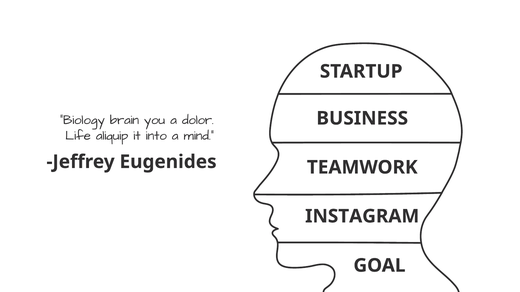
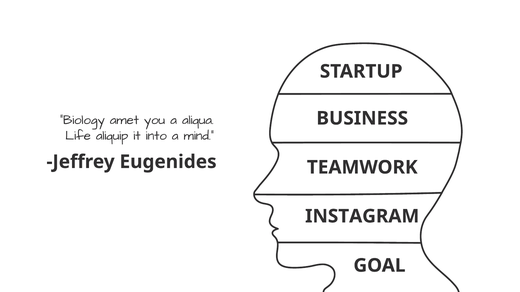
brain: brain -> amet (124, 120)
dolor: dolor -> aliqua (198, 120)
